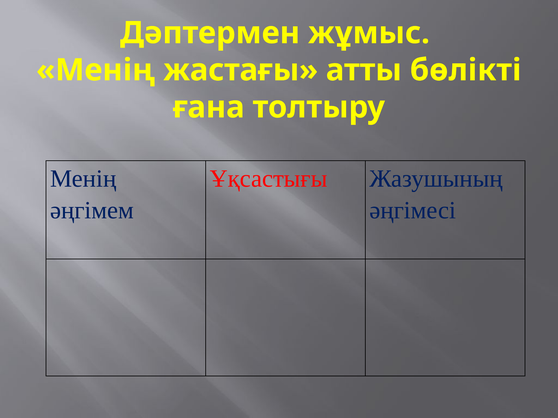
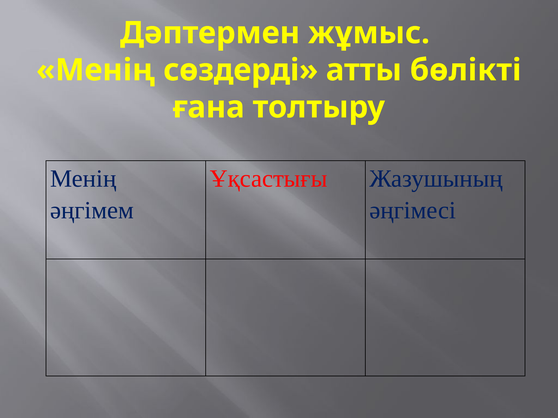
жастағы: жастағы -> сөздерді (241, 70)
